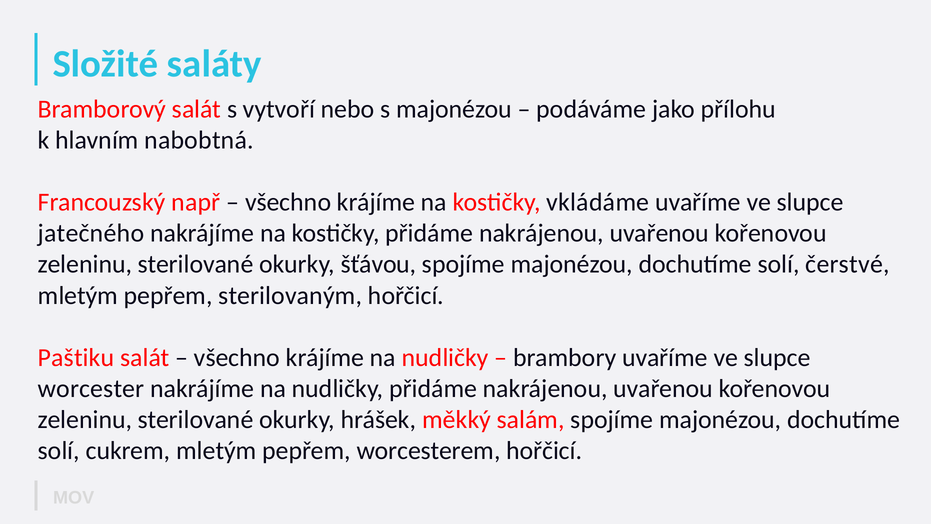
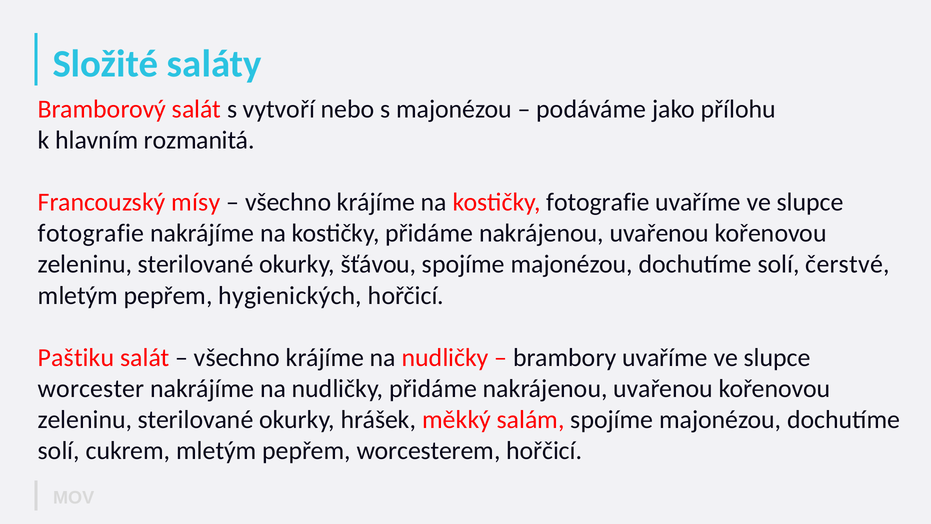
nabobtná: nabobtná -> rozmanitá (199, 140)
např: např -> mísy (196, 202)
kostičky vkládáme: vkládáme -> fotografie (598, 202)
jatečného: jatečného -> fotografie (91, 233)
sterilovaným: sterilovaným -> hygienických (290, 295)
